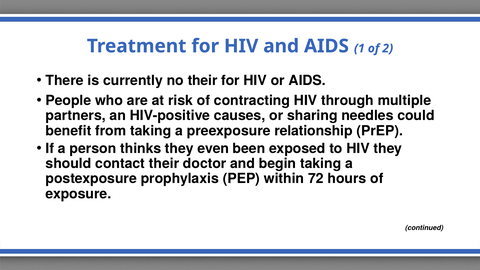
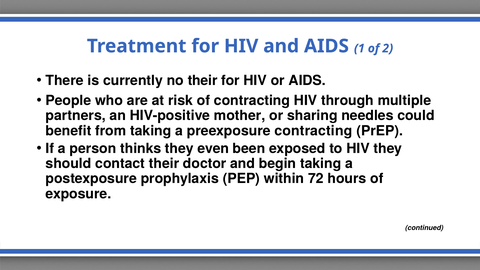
causes: causes -> mother (240, 116)
preexposure relationship: relationship -> contracting (313, 131)
